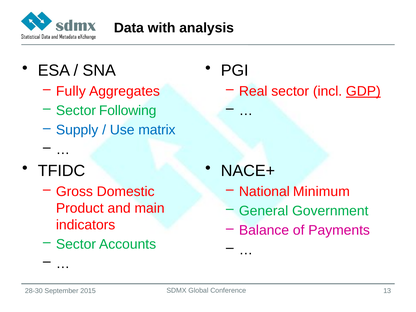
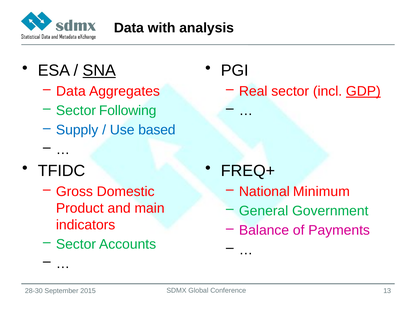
SNA underline: none -> present (99, 71)
Fully: Fully -> Data (71, 91)
matrix: matrix -> based (157, 130)
NACE+: NACE+ -> FREQ+ (248, 171)
